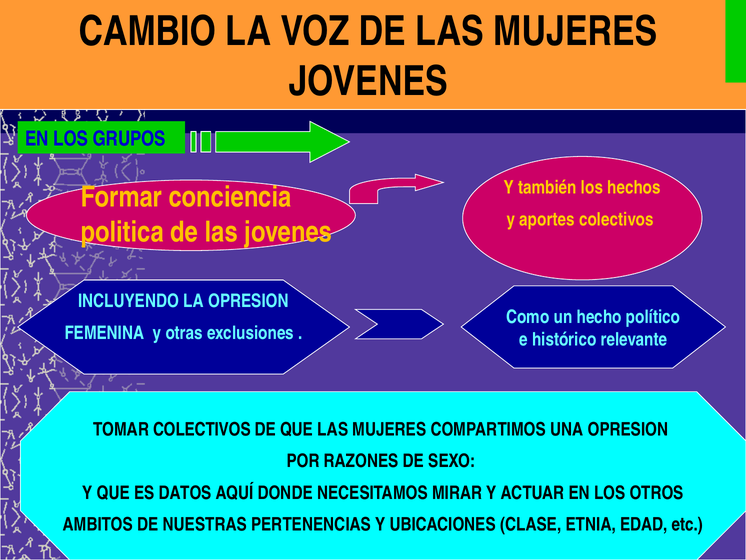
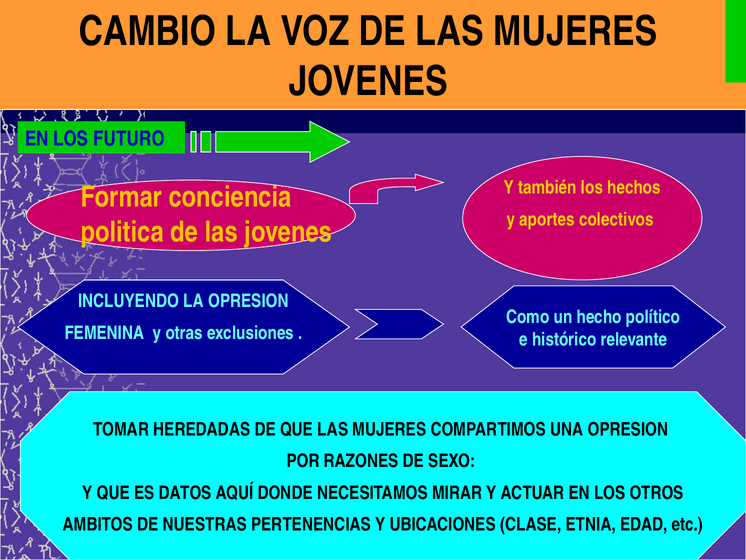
GRUPOS: GRUPOS -> FUTURO (129, 139)
TOMAR COLECTIVOS: COLECTIVOS -> HEREDADAS (202, 429)
